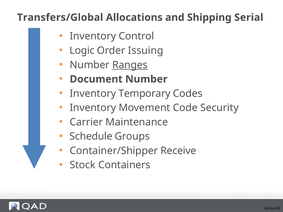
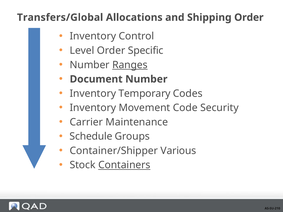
Shipping Serial: Serial -> Order (249, 17)
Logic: Logic -> Level (82, 51)
Issuing: Issuing -> Specific (146, 51)
Receive: Receive -> Various (178, 151)
Containers underline: none -> present (124, 165)
